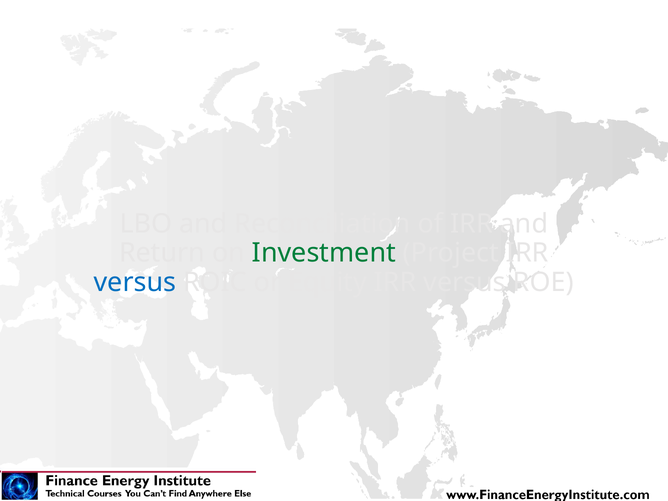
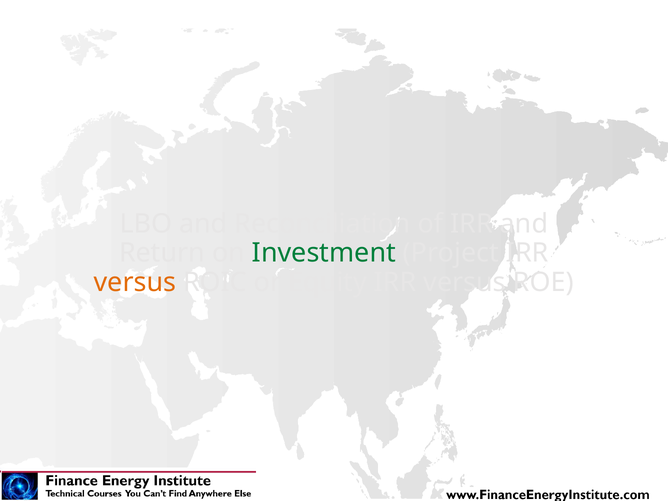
versus colour: blue -> orange (135, 282)
